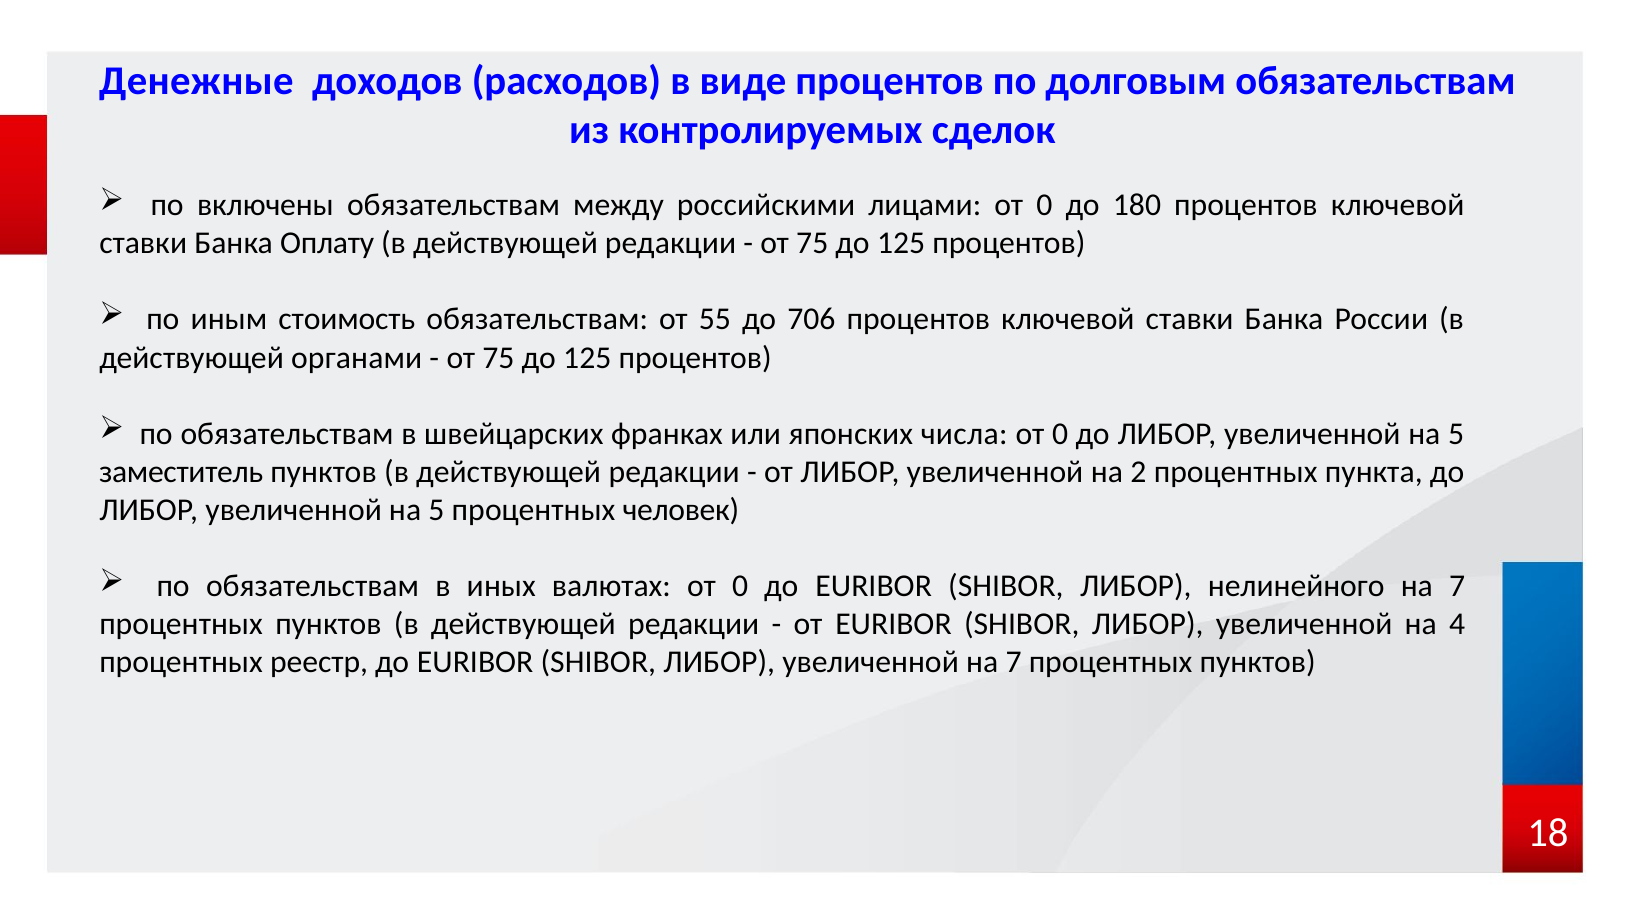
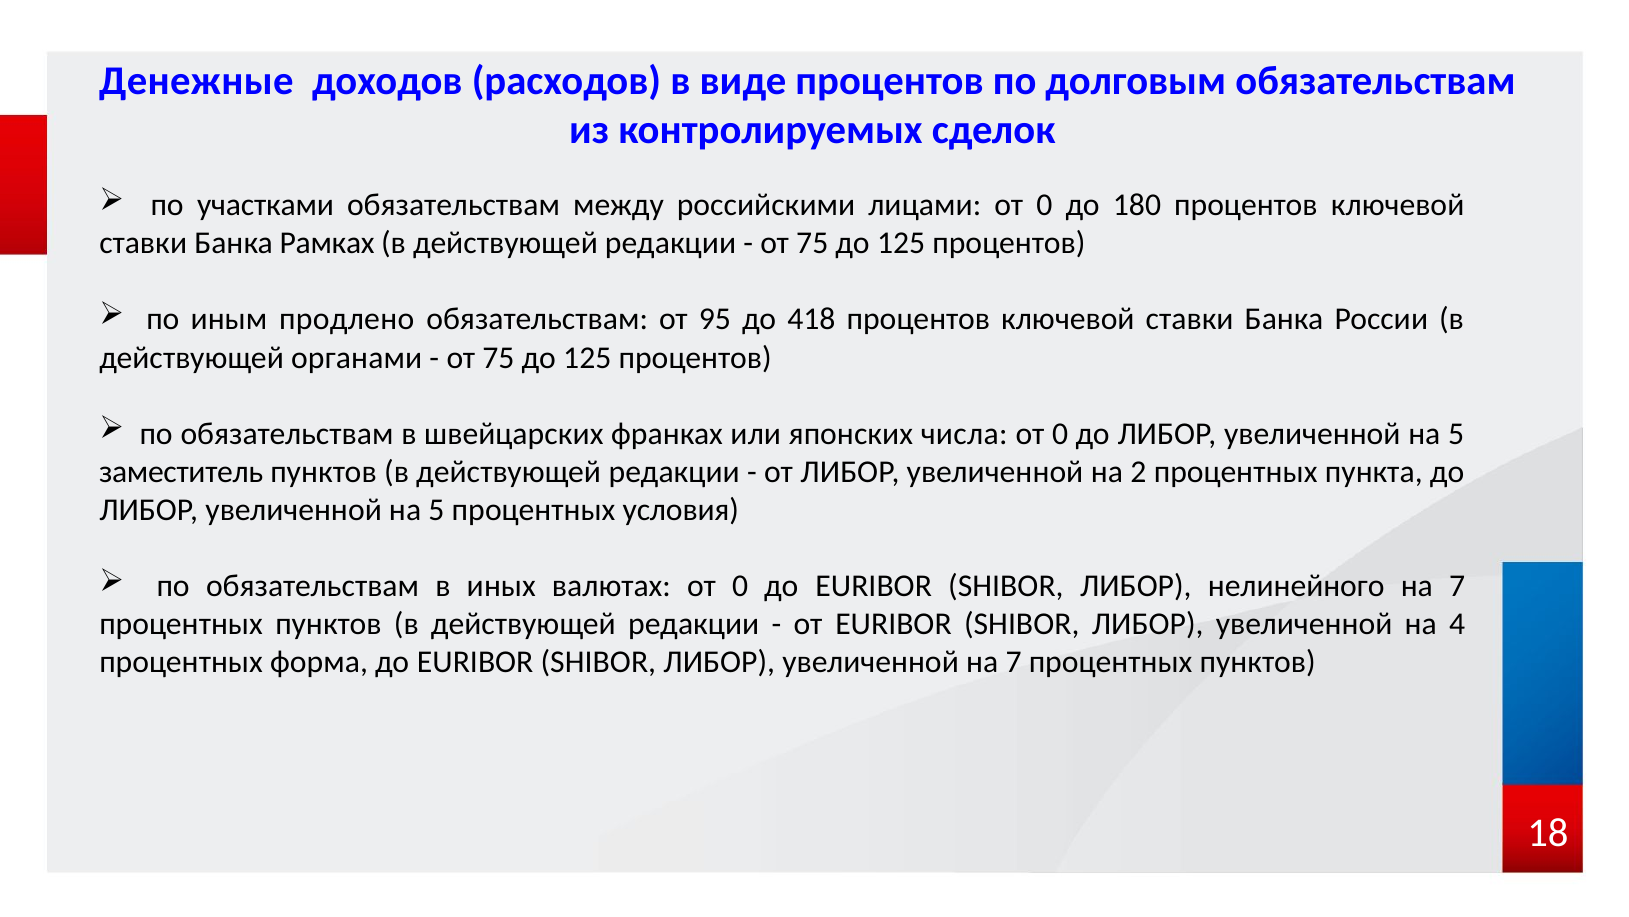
включены: включены -> участками (265, 205)
Оплату: Оплату -> Рамках (327, 243)
стоимость: стоимость -> продлено (347, 319)
55: 55 -> 95 (715, 319)
706: 706 -> 418 (811, 319)
человек: человек -> условия (681, 509)
реестр: реестр -> форма (319, 662)
